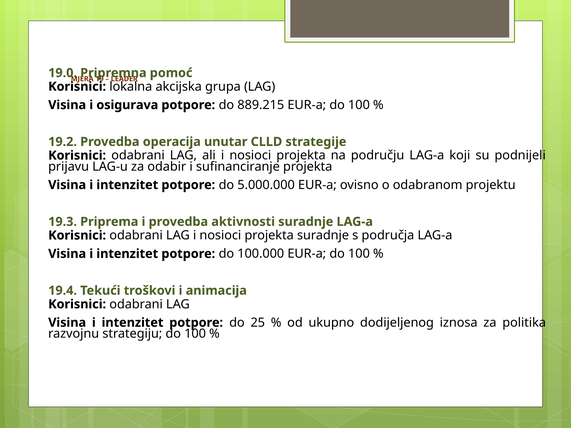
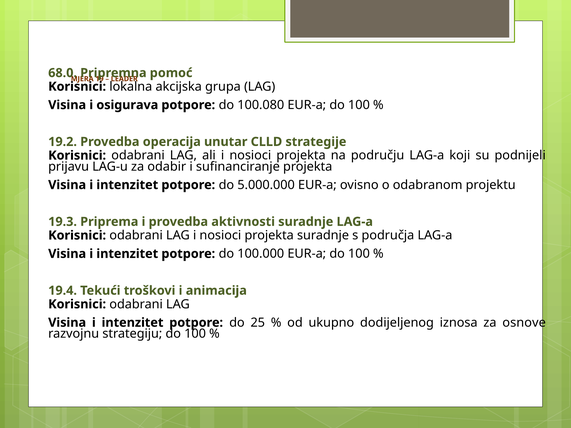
19.0: 19.0 -> 68.0 (63, 73)
889.215: 889.215 -> 100.080 (261, 105)
politika: politika -> osnove (524, 323)
